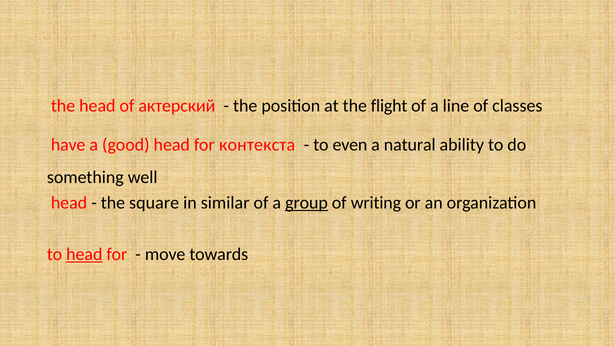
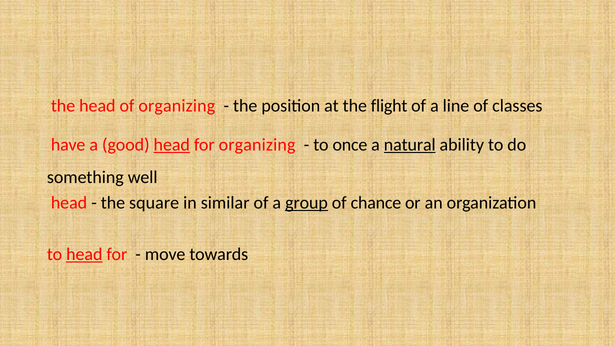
of актерский: актерский -> organizing (177, 106)
head underline: none -> present (172, 145)
for контекста: контекста -> organizing (257, 145)
even: even -> once (350, 145)
natural underline: none -> present (410, 145)
writing: writing -> chance (376, 203)
